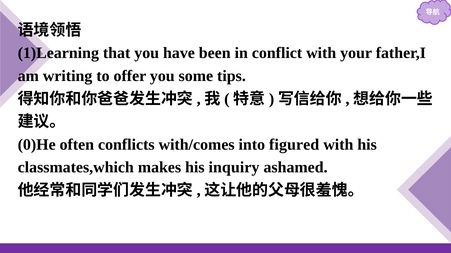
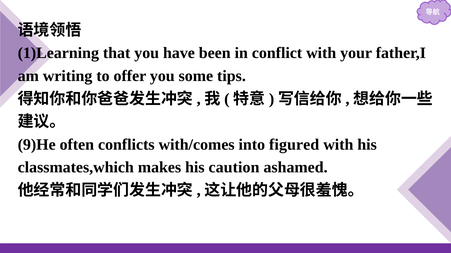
0)He: 0)He -> 9)He (37, 145)
inquiry: inquiry -> caution (234, 168)
